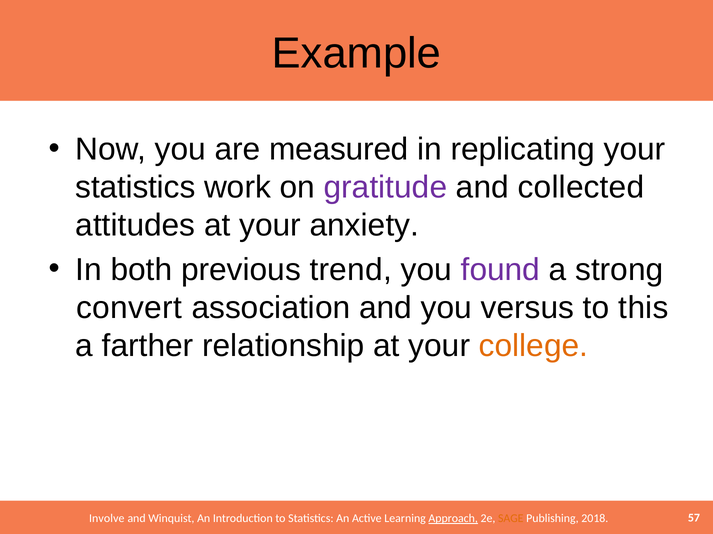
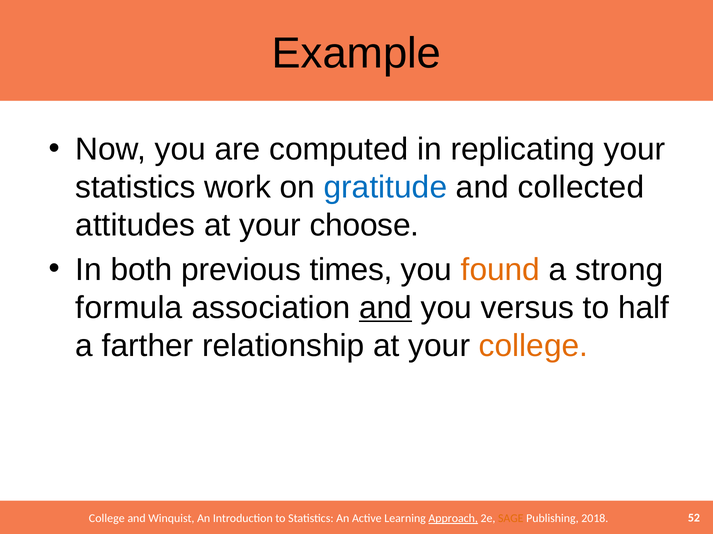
measured: measured -> computed (339, 150)
gratitude colour: purple -> blue (385, 188)
anxiety: anxiety -> choose (364, 226)
trend: trend -> times (351, 270)
found colour: purple -> orange (500, 270)
convert: convert -> formula (129, 308)
and underline: none -> present (386, 308)
this: this -> half (644, 308)
Involve: Involve -> College (107, 519)
57: 57 -> 52 (694, 519)
